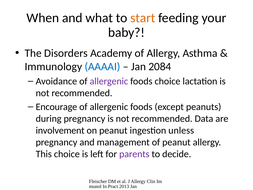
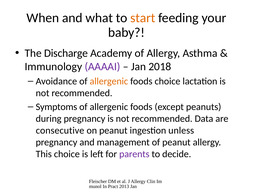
Disorders: Disorders -> Discharge (66, 53)
AAAAI colour: blue -> purple (103, 67)
2084: 2084 -> 2018 (160, 67)
allergenic colour: purple -> orange (109, 81)
Encourage: Encourage -> Symptoms (56, 107)
involvement: involvement -> consecutive (60, 130)
